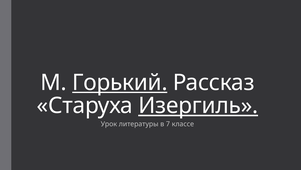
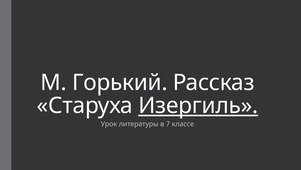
Горький underline: present -> none (120, 82)
